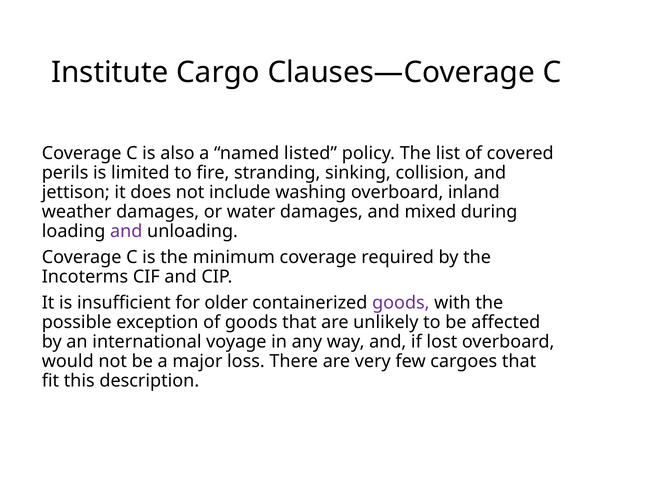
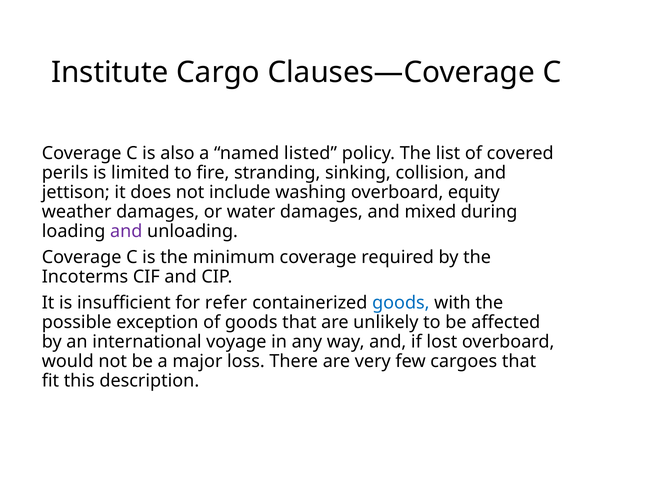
inland: inland -> equity (474, 192)
older: older -> refer (226, 303)
goods colour: purple -> blue (401, 303)
